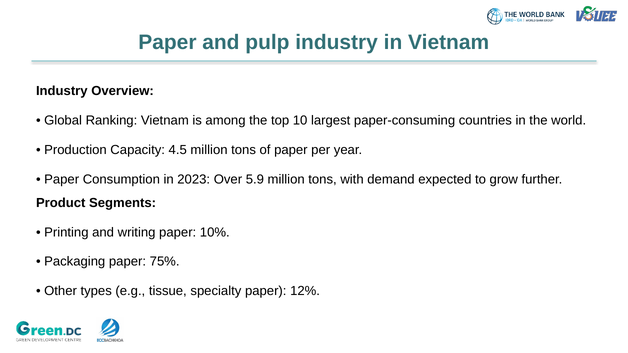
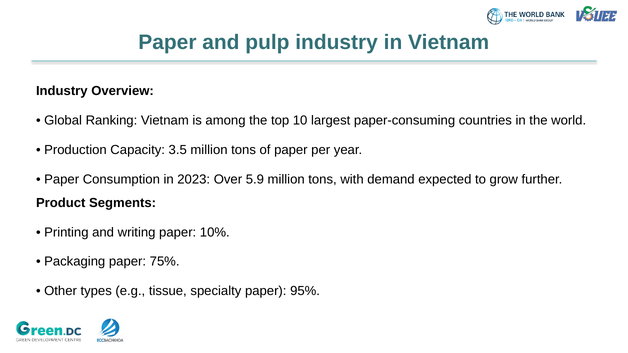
4.5: 4.5 -> 3.5 (178, 150)
12%: 12% -> 95% (305, 291)
